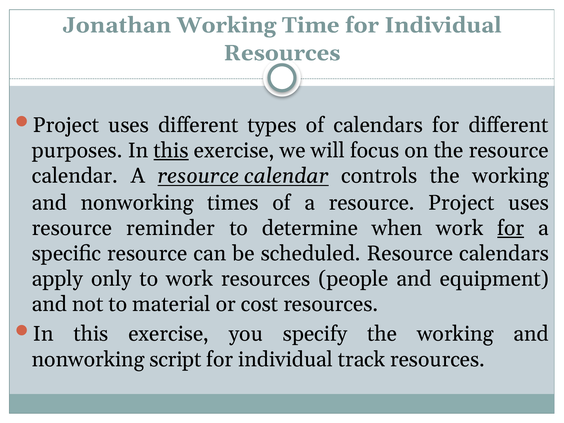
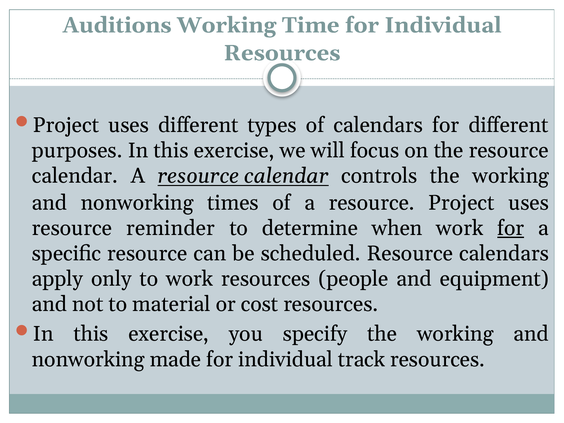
Jonathan: Jonathan -> Auditions (117, 25)
this underline: present -> none (171, 150)
script: script -> made (175, 359)
